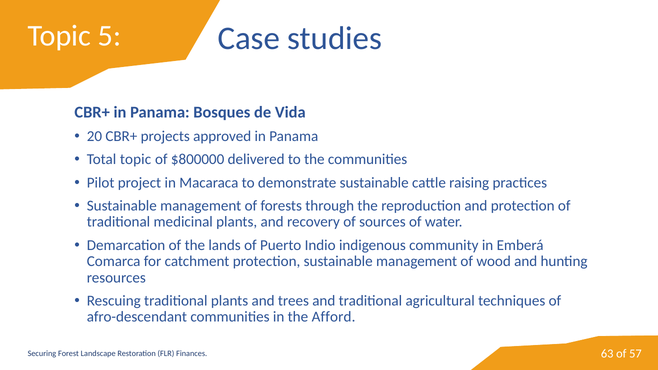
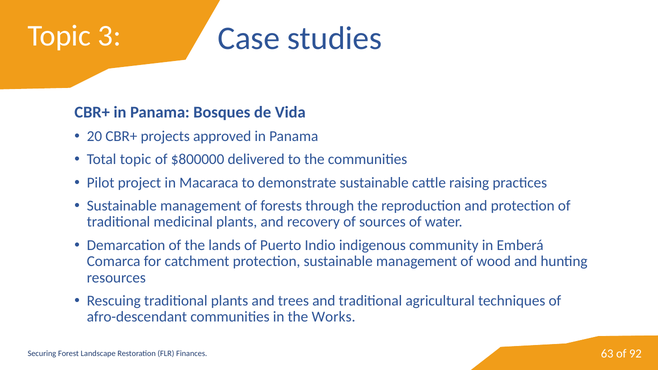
5: 5 -> 3 (110, 36)
Afford: Afford -> Works (334, 317)
57: 57 -> 92 (635, 354)
